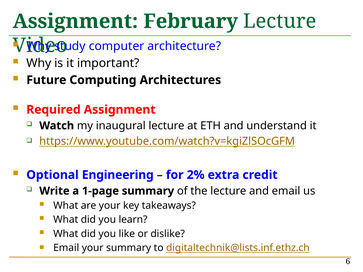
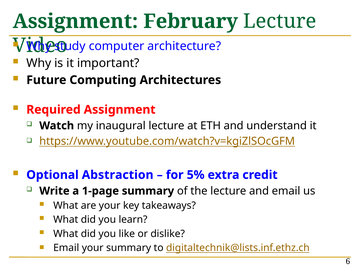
Engineering: Engineering -> Abstraction (118, 175)
2%: 2% -> 5% (196, 175)
